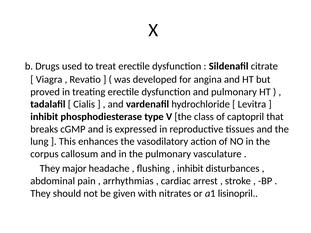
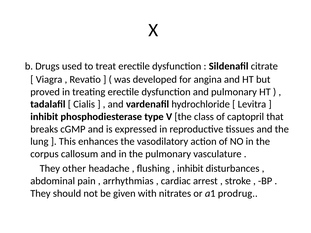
major: major -> other (74, 169)
lisinopril: lisinopril -> prodrug (238, 194)
